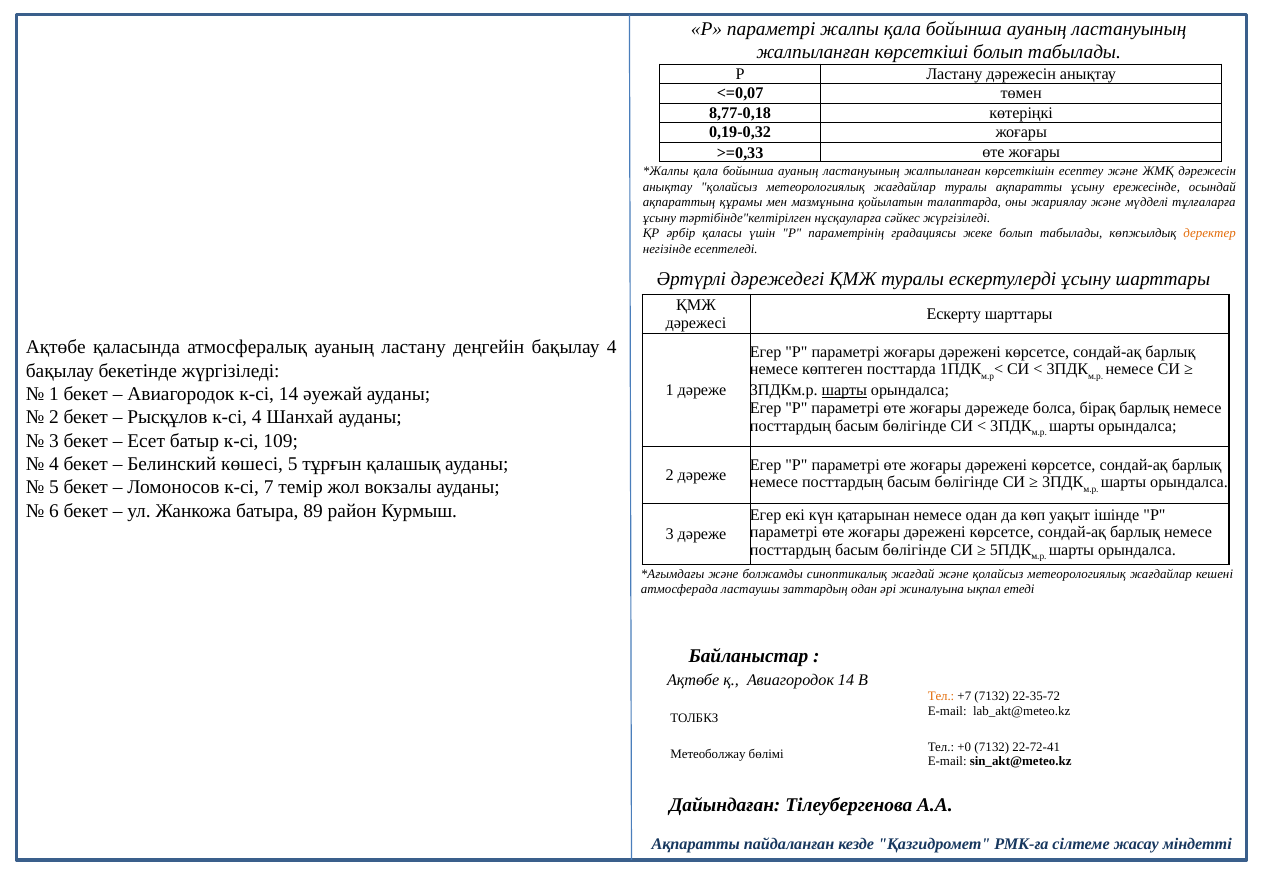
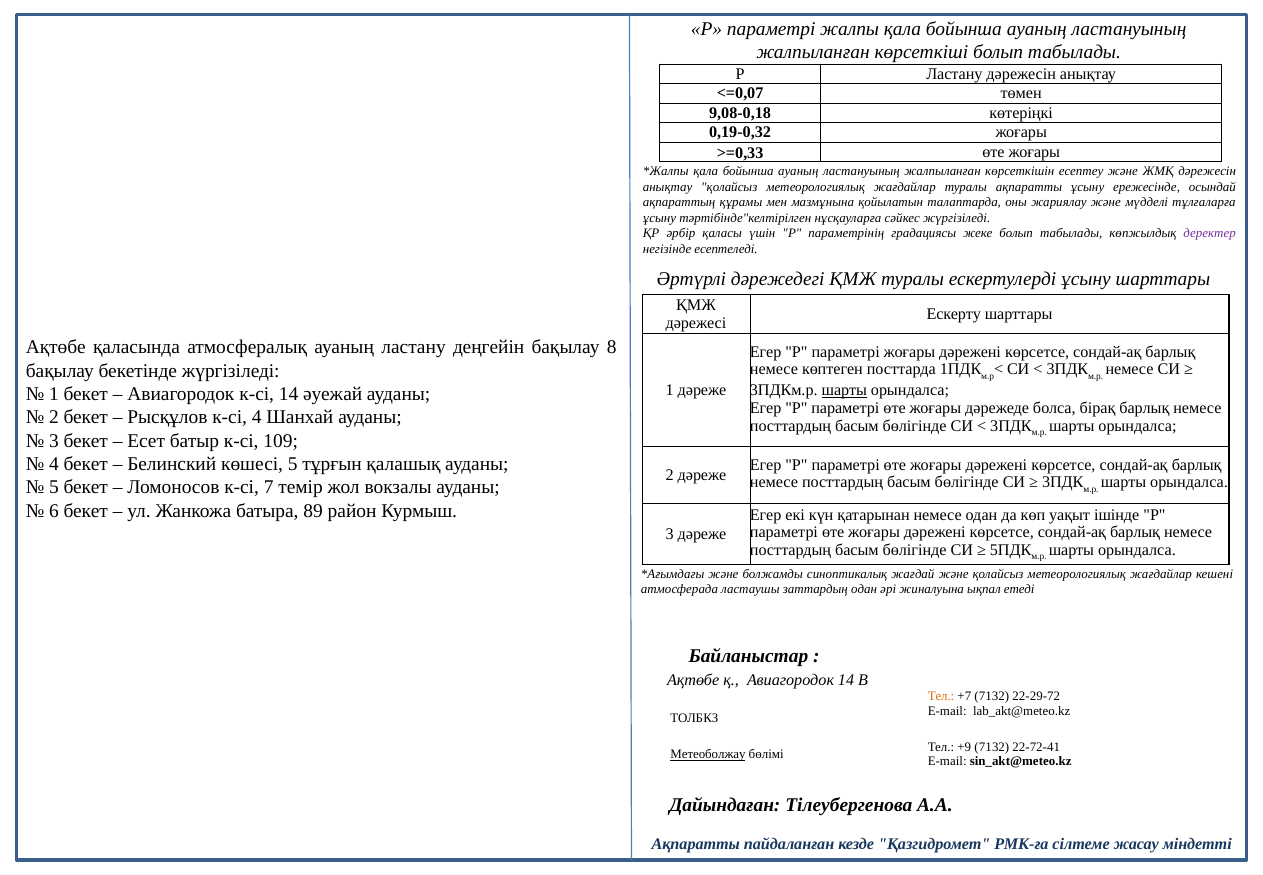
8,77-0,18: 8,77-0,18 -> 9,08-0,18 (740, 113)
деректер colour: orange -> purple (1210, 233)
бақылау 4: 4 -> 8 (612, 347)
22-35-72: 22-35-72 -> 22-29-72 (1036, 696)
+0: +0 -> +9 (964, 747)
Метеоболжау underline: none -> present (708, 754)
